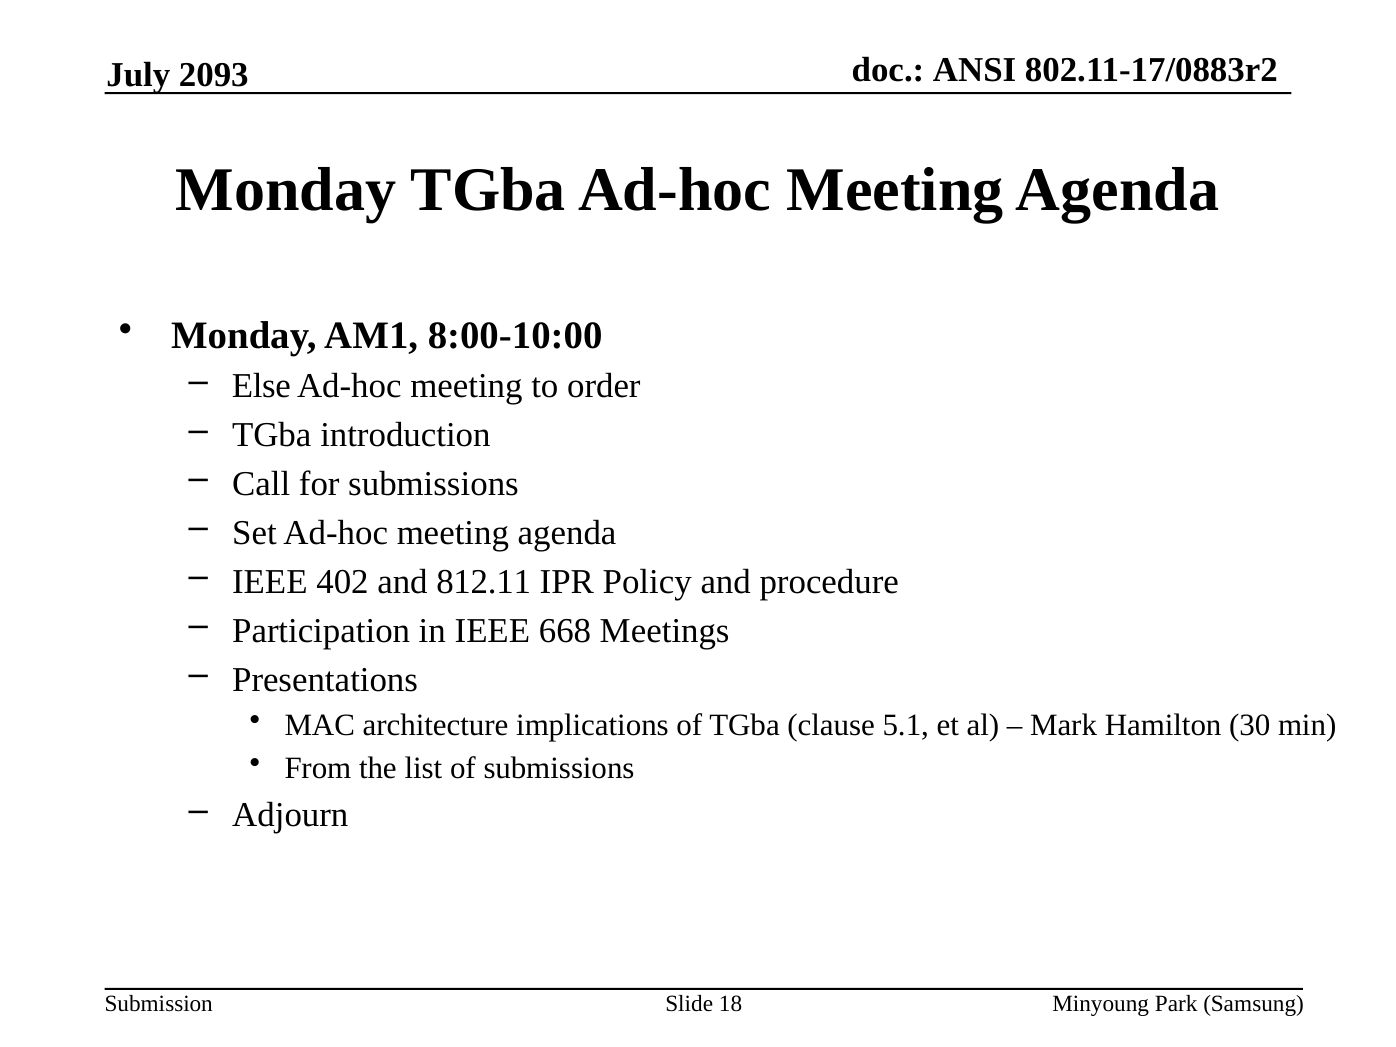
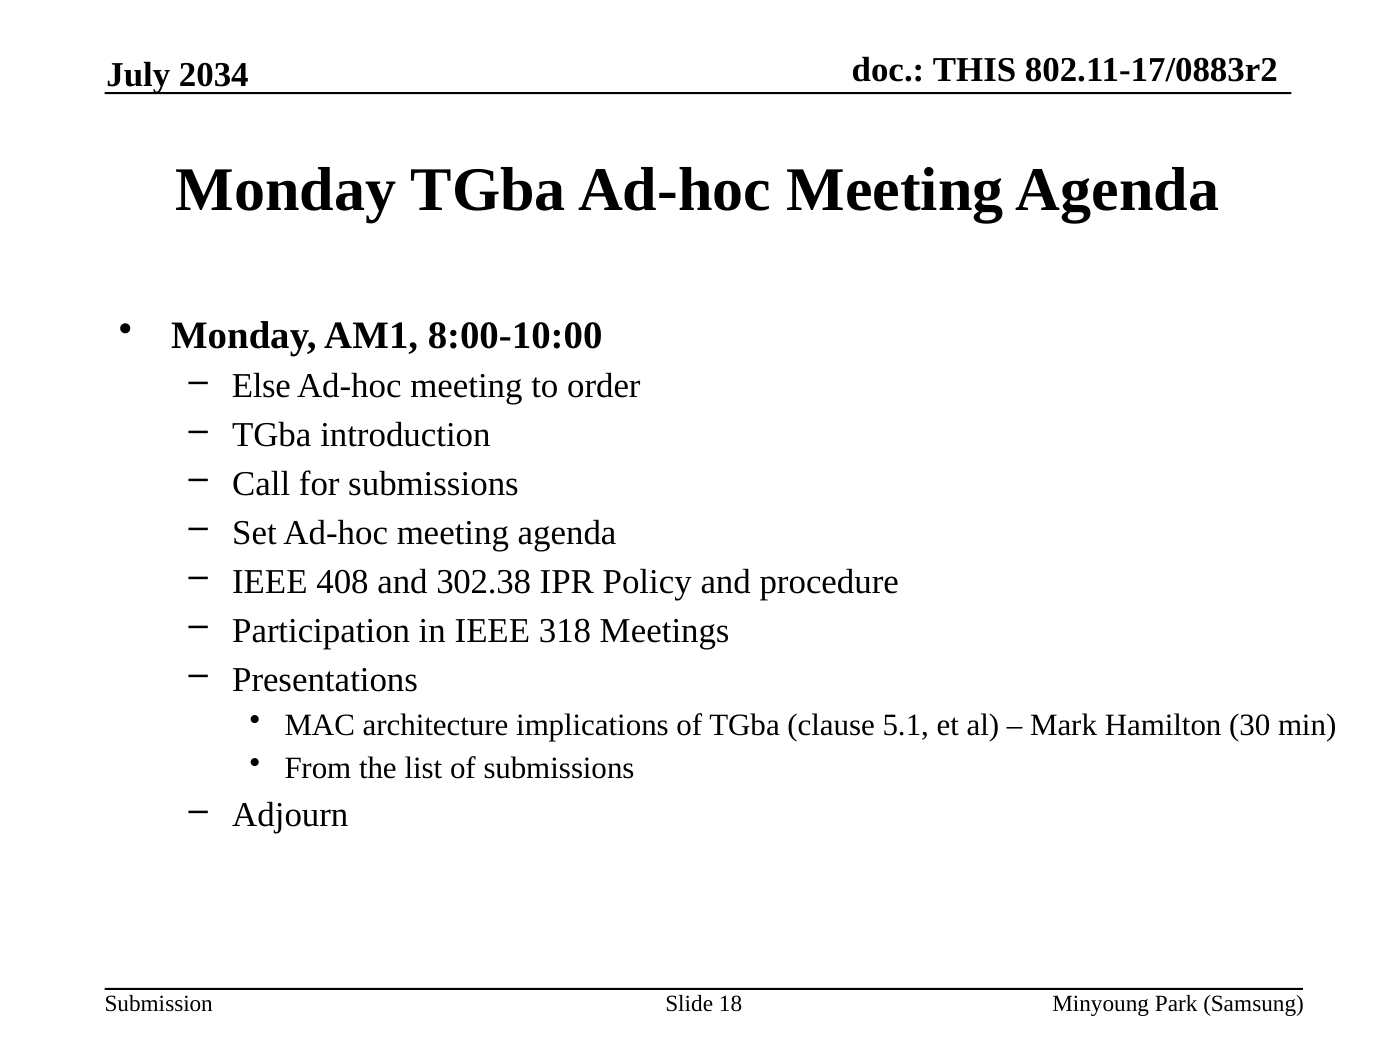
ANSI: ANSI -> THIS (975, 70)
2093: 2093 -> 2034 (214, 74)
402: 402 -> 408 (342, 582)
812.11: 812.11 -> 302.38 (484, 582)
668: 668 -> 318 (565, 631)
